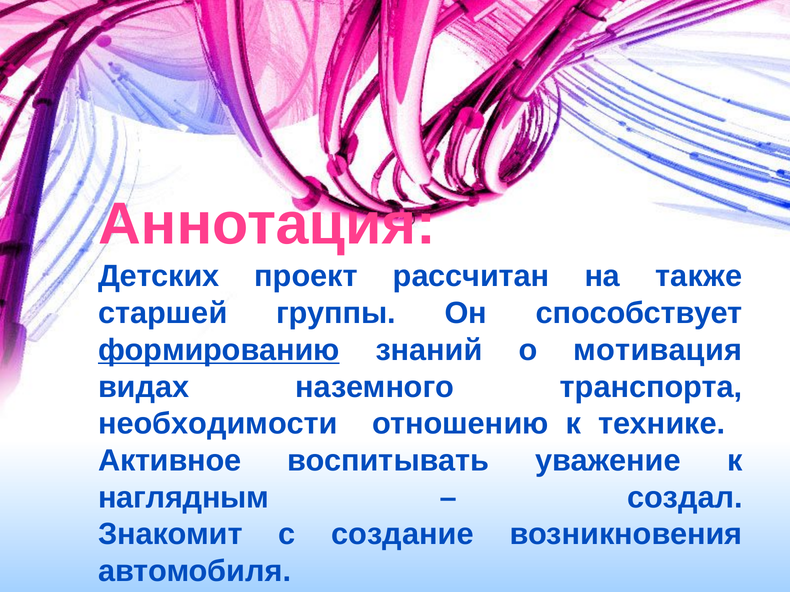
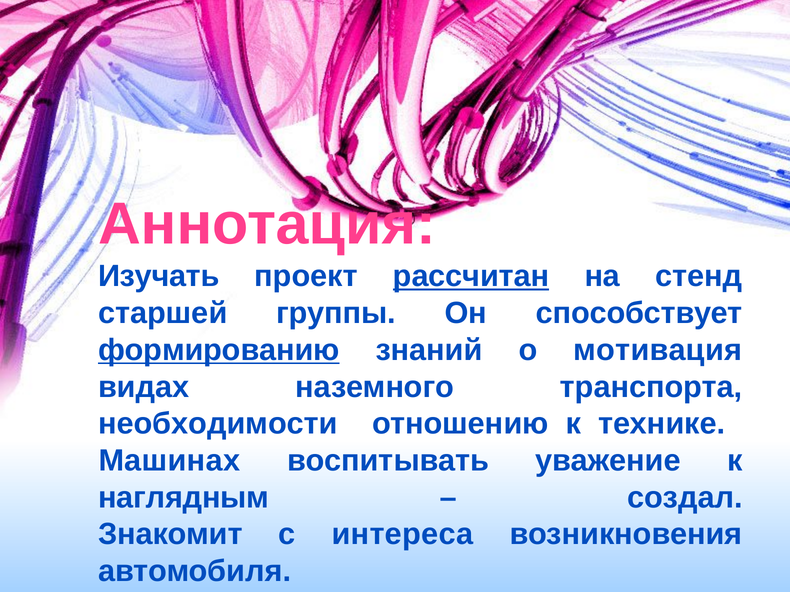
Детских: Детских -> Изучать (159, 277)
рассчитан underline: none -> present (471, 277)
также: также -> стенд (699, 277)
Активное: Активное -> Машинах (169, 461)
создание: создание -> интереса (402, 535)
